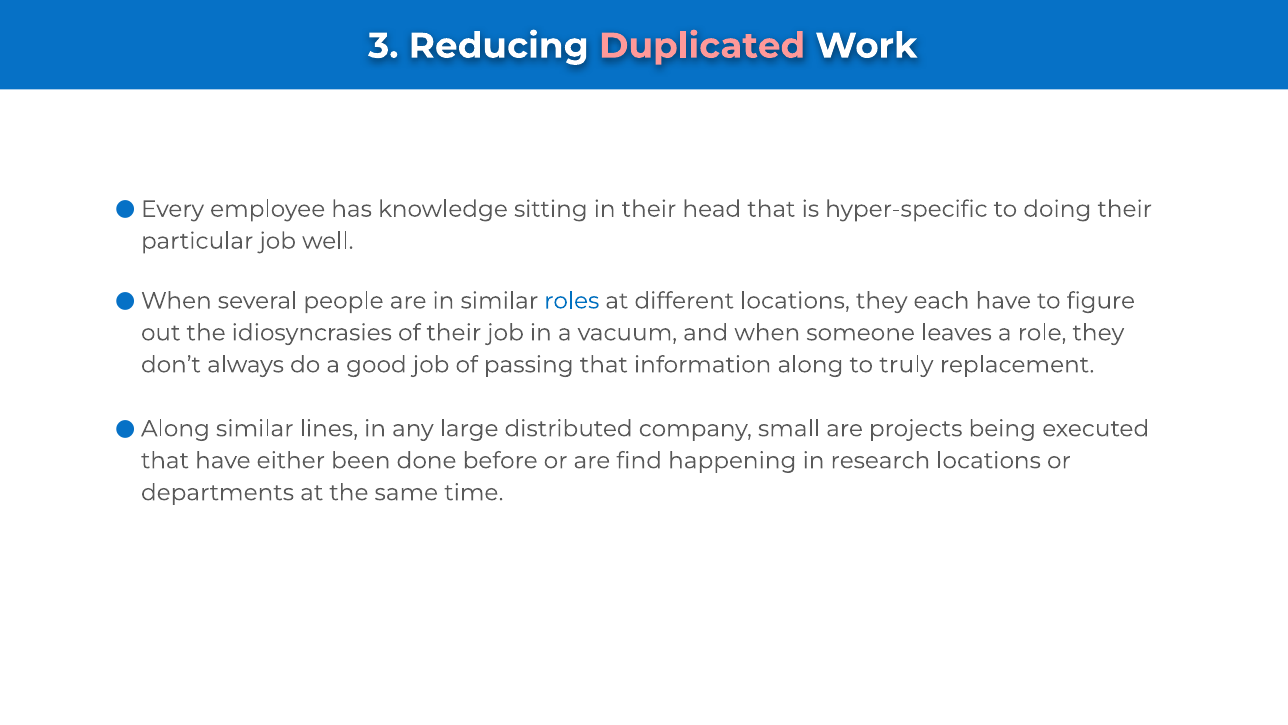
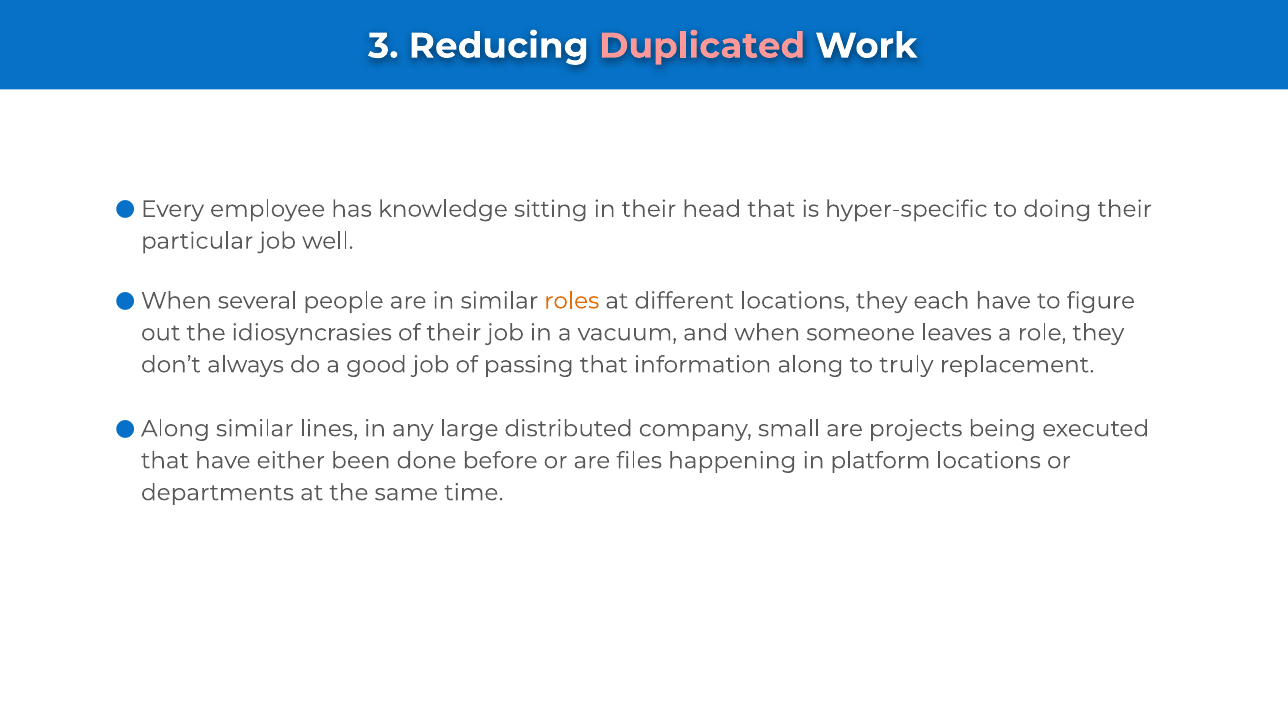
roles colour: blue -> orange (572, 301)
find: find -> files (639, 460)
research: research -> platform (880, 460)
